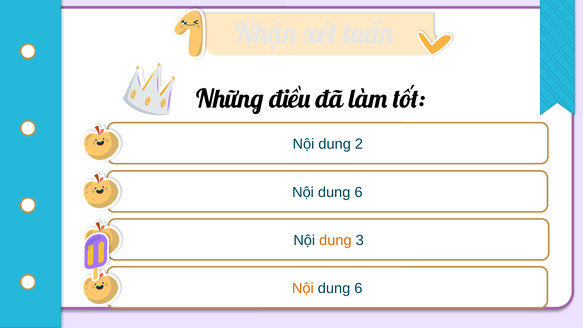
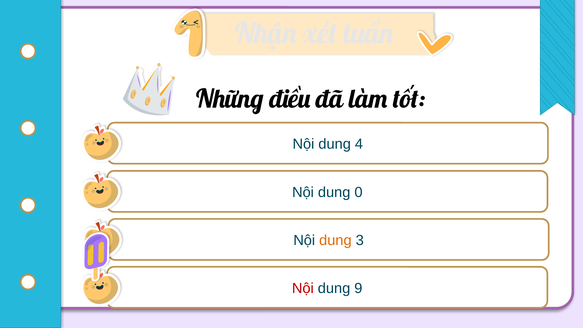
2: 2 -> 4 (359, 144)
6: 6 -> 0 (358, 192)
Nội colour: orange -> red (303, 288)
6: 6 -> 9 (358, 288)
